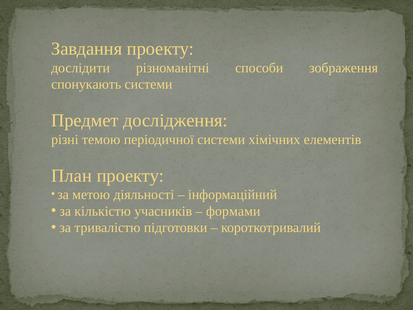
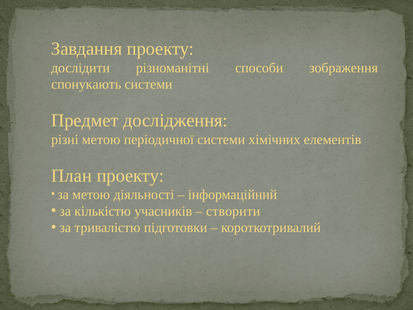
різні темою: темою -> метою (101, 139)
формами: формами -> створити (233, 211)
